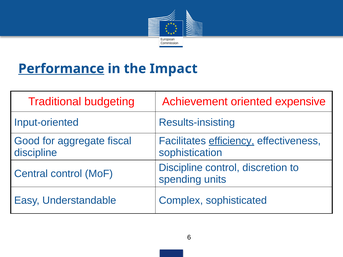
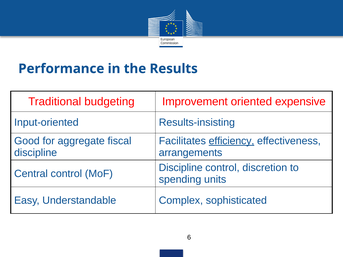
Performance underline: present -> none (61, 69)
Impact: Impact -> Results (174, 69)
Achievement: Achievement -> Improvement (195, 102)
sophistication: sophistication -> arrangements (191, 153)
